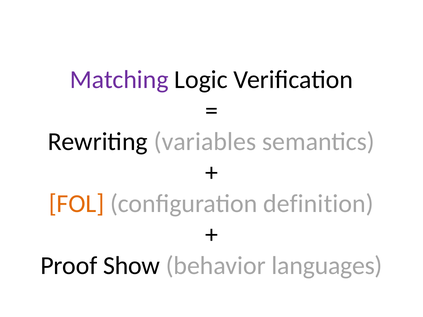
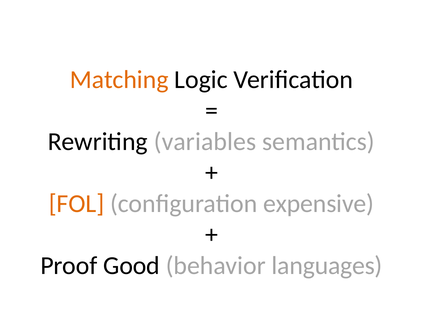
Matching colour: purple -> orange (119, 80)
definition: definition -> expensive (319, 204)
Show: Show -> Good (132, 266)
